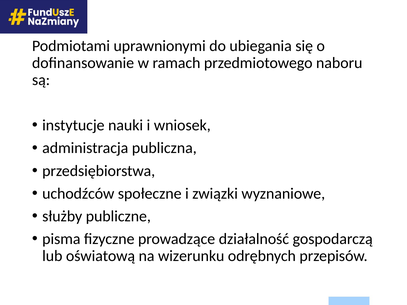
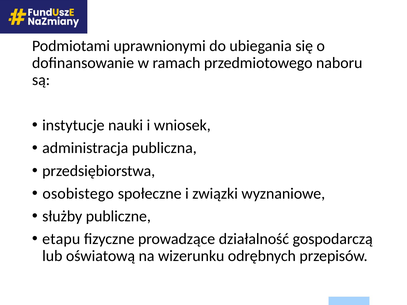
uchodźców: uchodźców -> osobistego (78, 194)
pisma: pisma -> etapu (61, 239)
